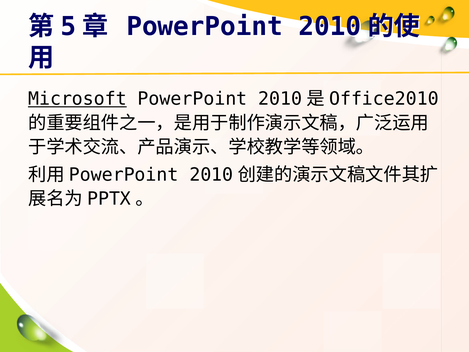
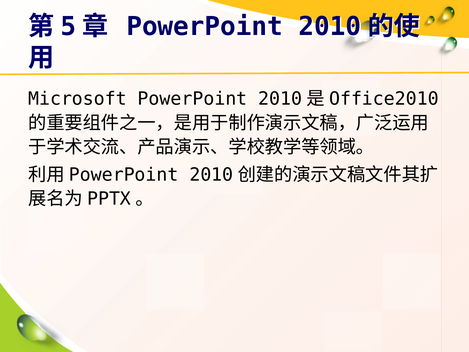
Microsoft underline: present -> none (77, 99)
